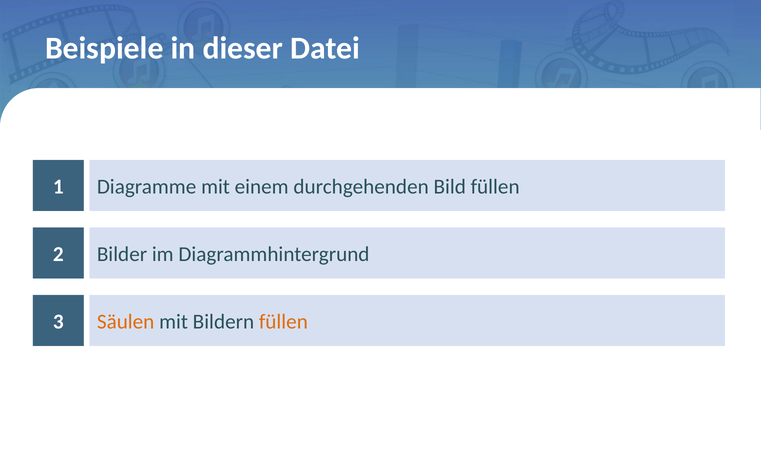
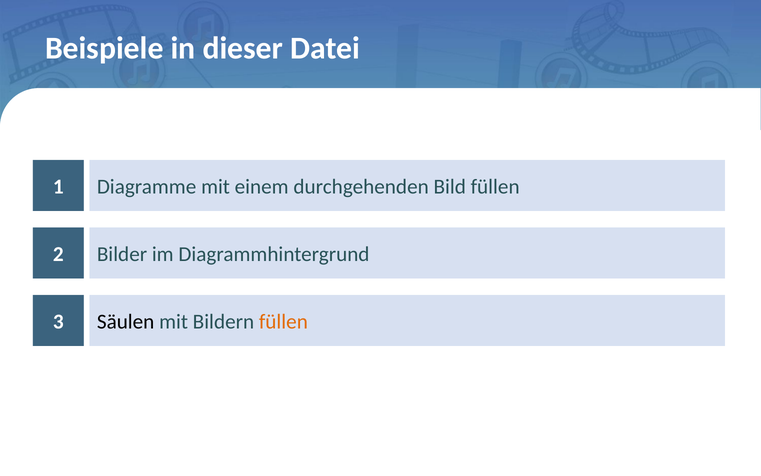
Säulen colour: orange -> black (126, 322)
